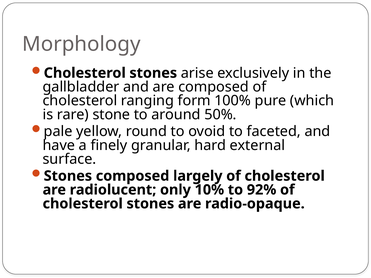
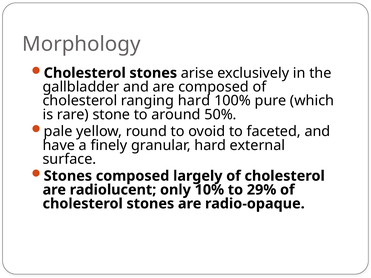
ranging form: form -> hard (194, 101)
92%: 92% -> 29% (262, 190)
